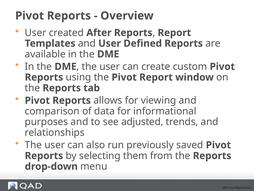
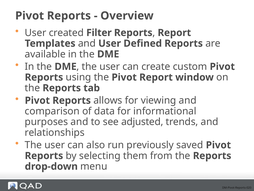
After: After -> Filter (99, 33)
